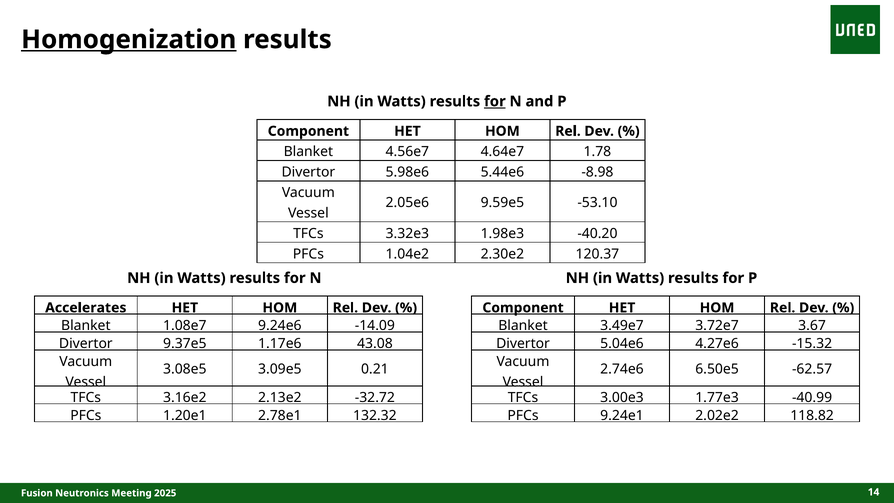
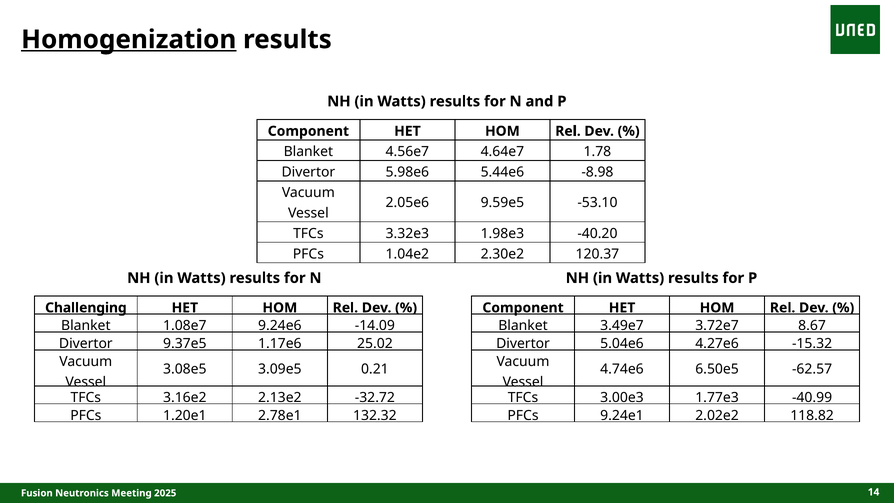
for underline: present -> none (495, 101)
Accelerates: Accelerates -> Challenging (86, 308)
3.67: 3.67 -> 8.67 (812, 326)
43.08: 43.08 -> 25.02 (375, 344)
2.74e6: 2.74e6 -> 4.74e6 (622, 369)
